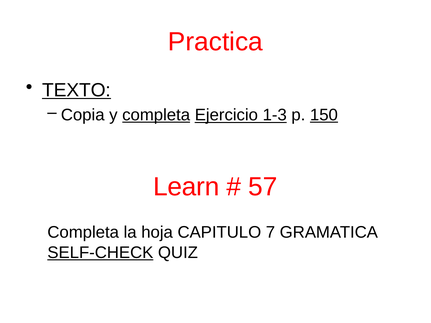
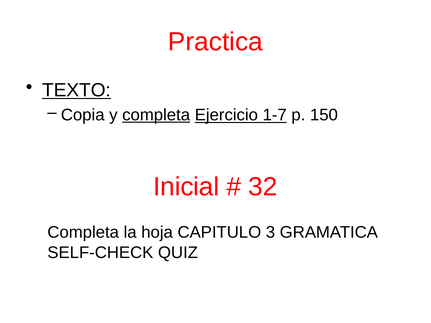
1-3: 1-3 -> 1-7 (275, 115)
150 underline: present -> none (324, 115)
Learn: Learn -> Inicial (186, 187)
57: 57 -> 32 (263, 187)
7: 7 -> 3 (270, 233)
SELF-CHECK underline: present -> none (100, 253)
